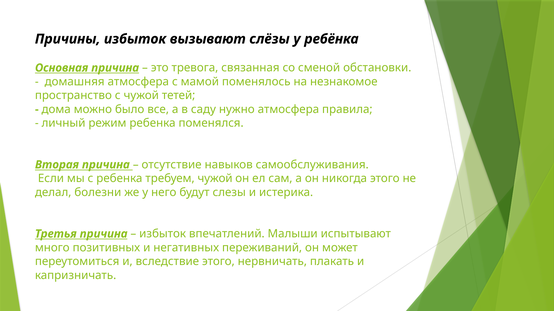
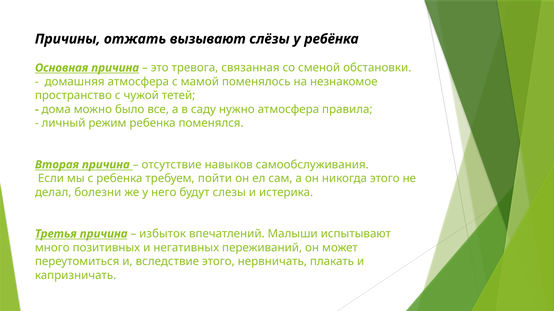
Причины избыток: избыток -> отжать (135, 39)
требуем чужой: чужой -> пойти (215, 179)
